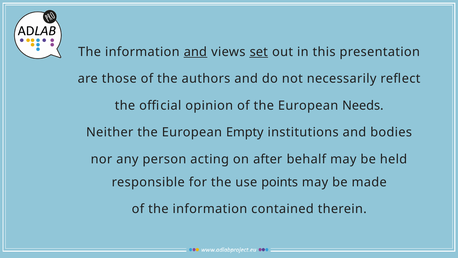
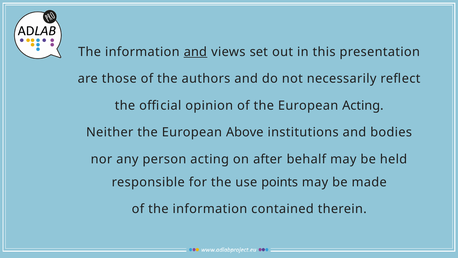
set underline: present -> none (259, 52)
European Needs: Needs -> Acting (363, 105)
Empty: Empty -> Above (245, 132)
